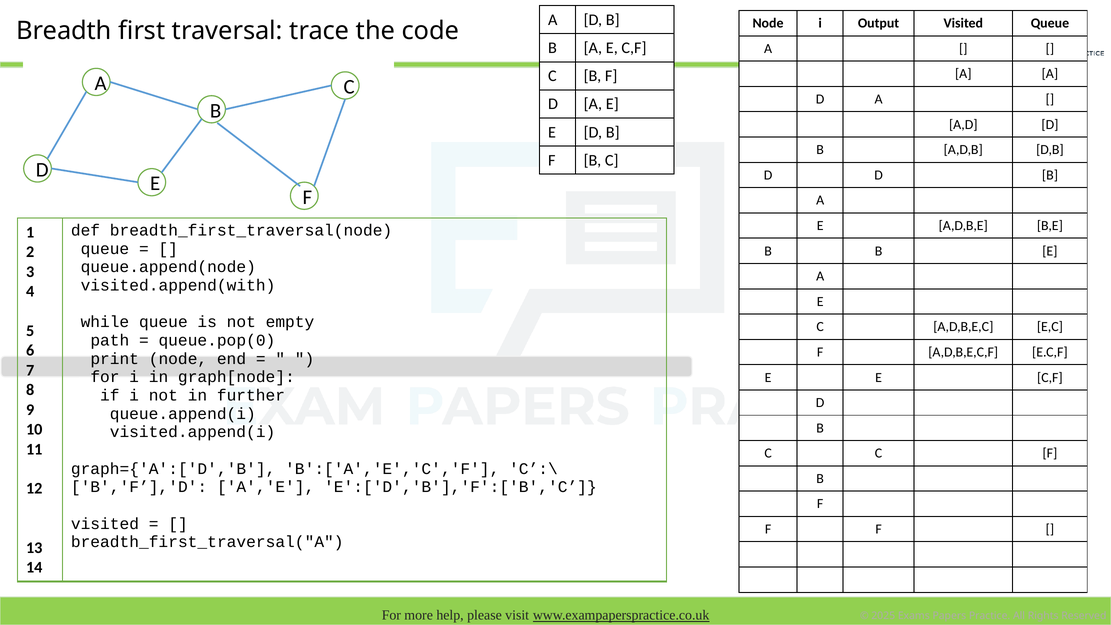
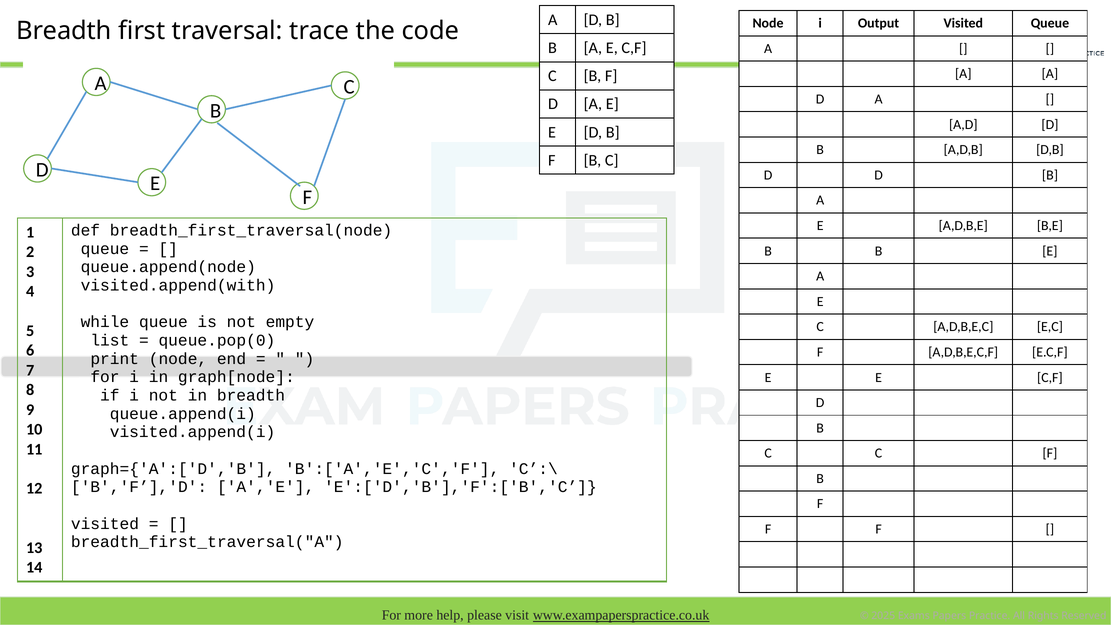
path: path -> list (110, 340)
in further: further -> breadth (251, 395)
